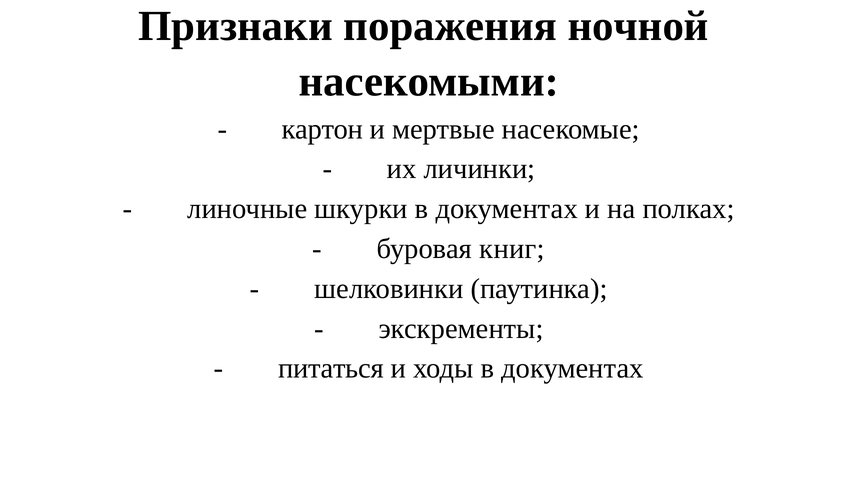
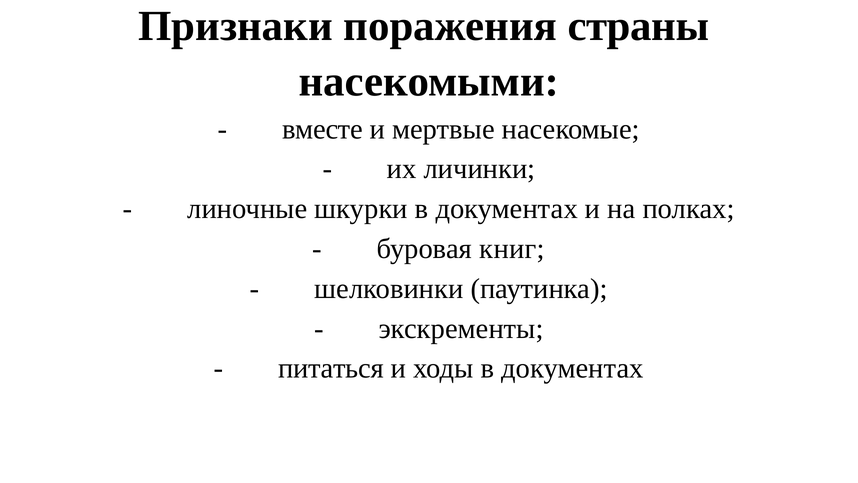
ночной: ночной -> страны (638, 26)
картон: картон -> вместе (322, 129)
